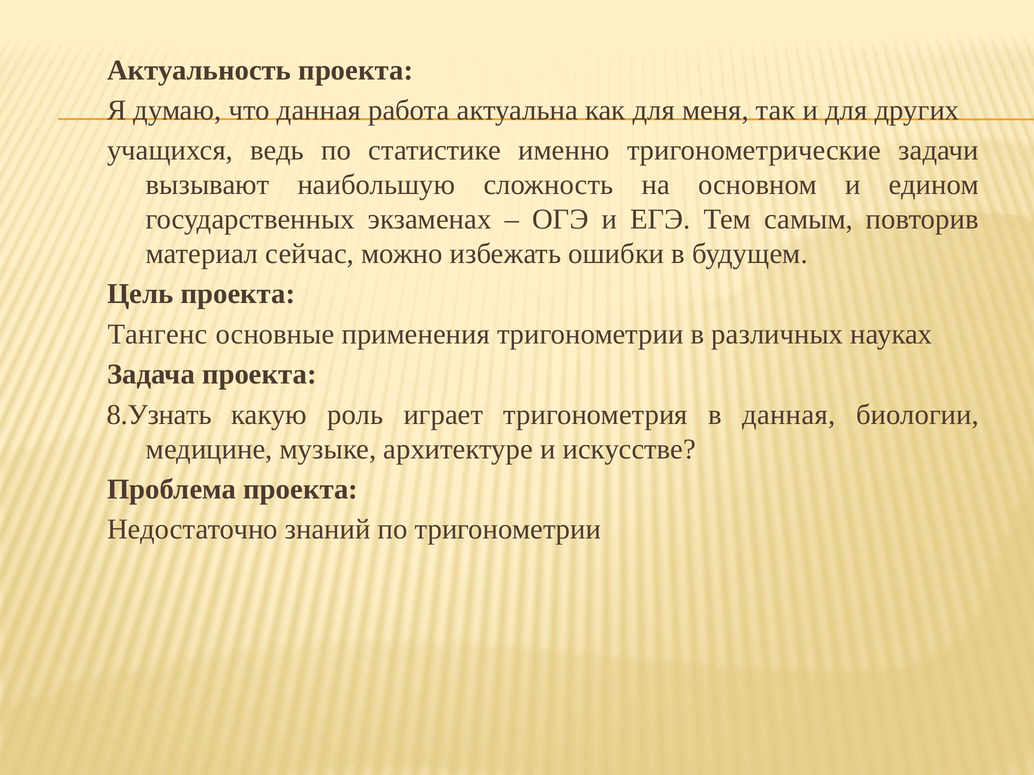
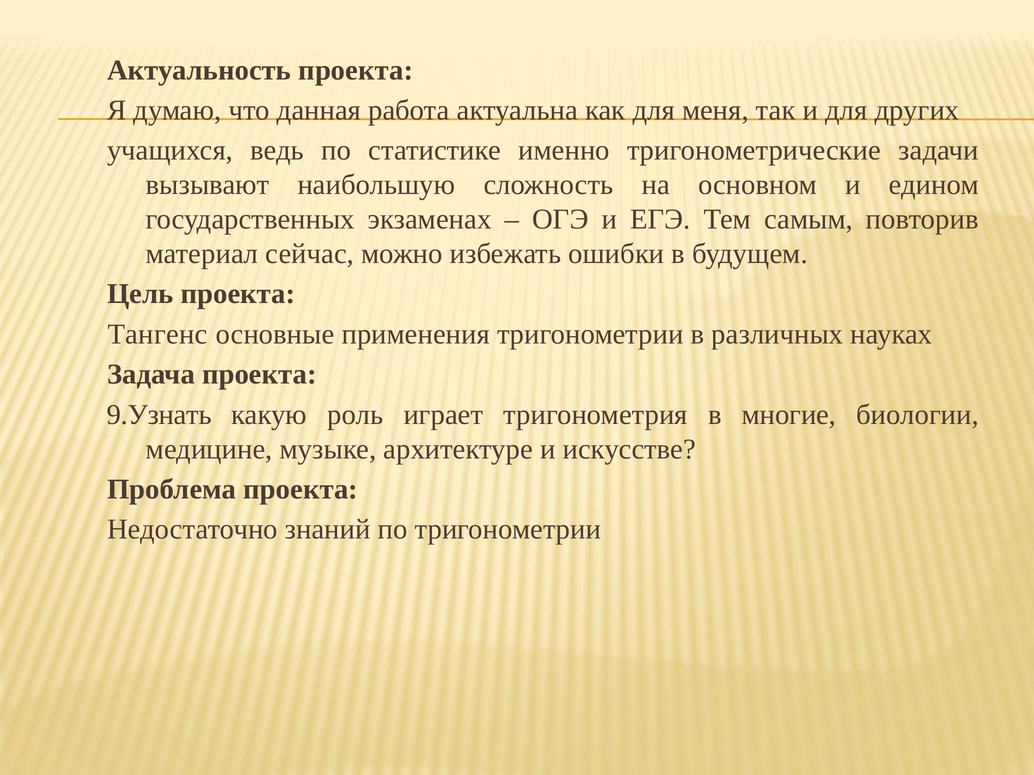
8.Узнать: 8.Узнать -> 9.Узнать (159, 415)
в данная: данная -> многие (789, 415)
